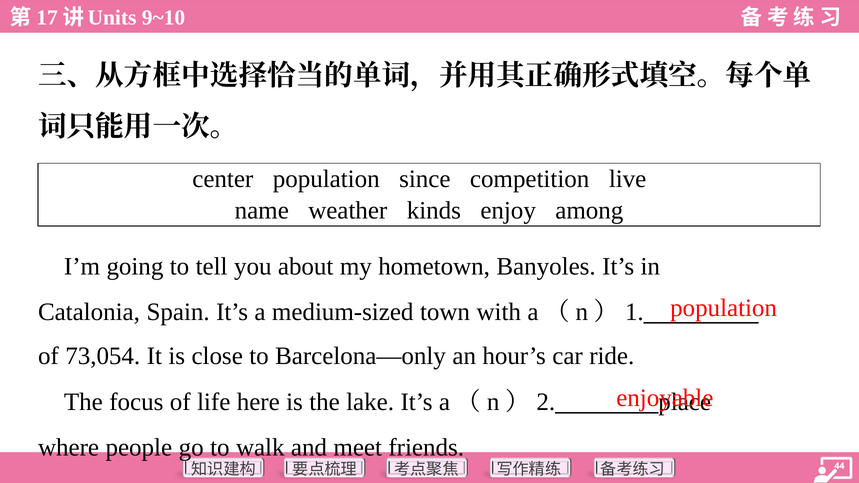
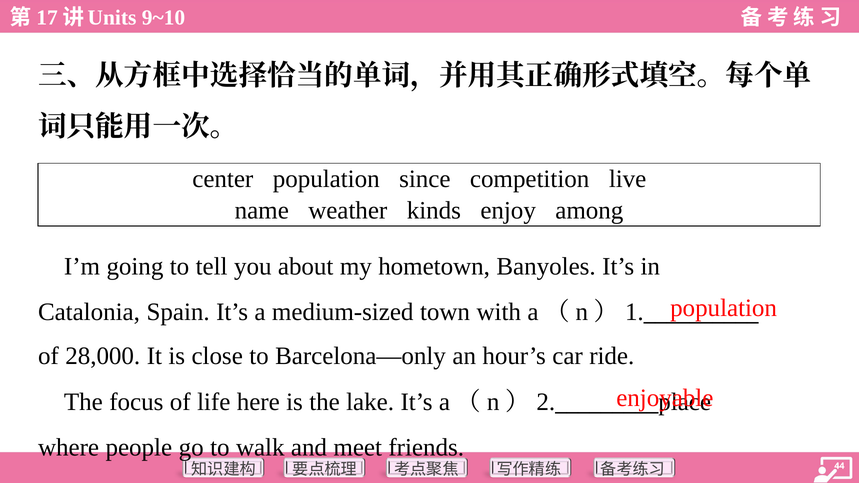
73,054: 73,054 -> 28,000 (103, 356)
